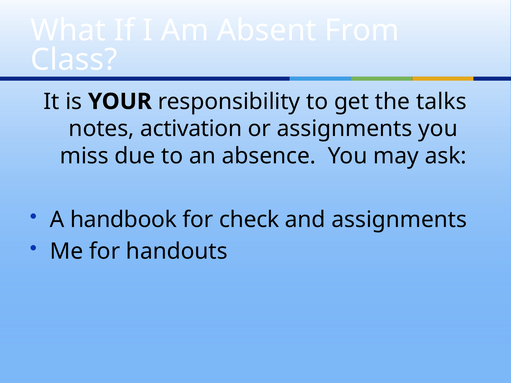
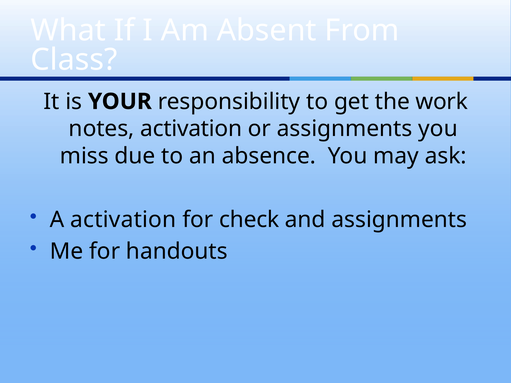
talks: talks -> work (442, 102)
A handbook: handbook -> activation (123, 220)
